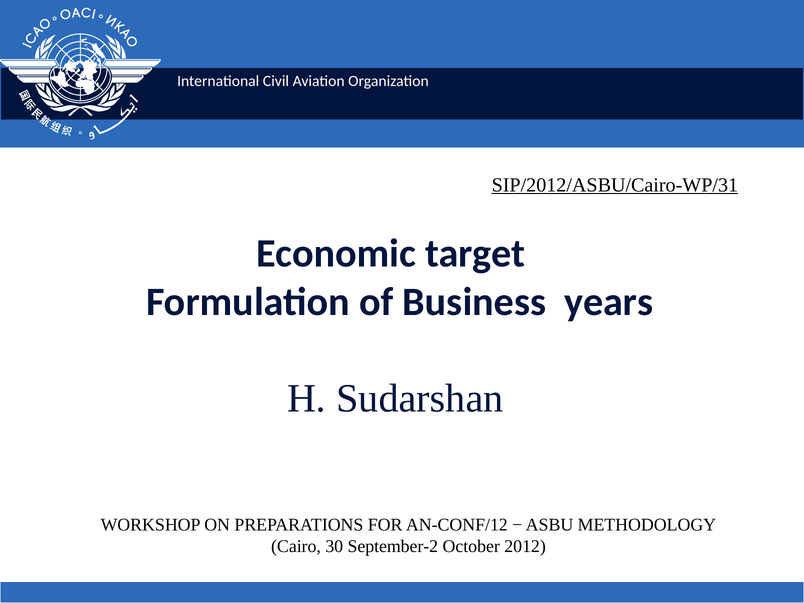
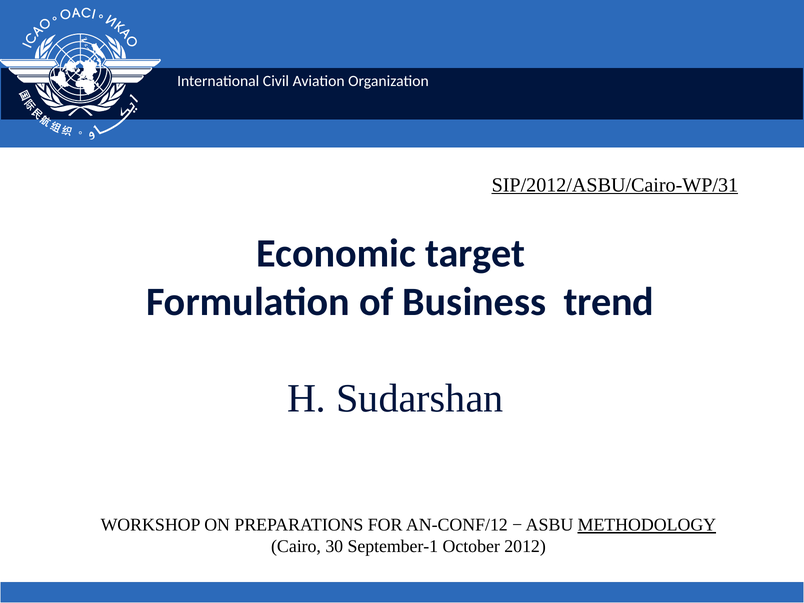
years: years -> trend (609, 302)
METHODOLOGY underline: none -> present (647, 525)
September-2: September-2 -> September-1 (393, 547)
